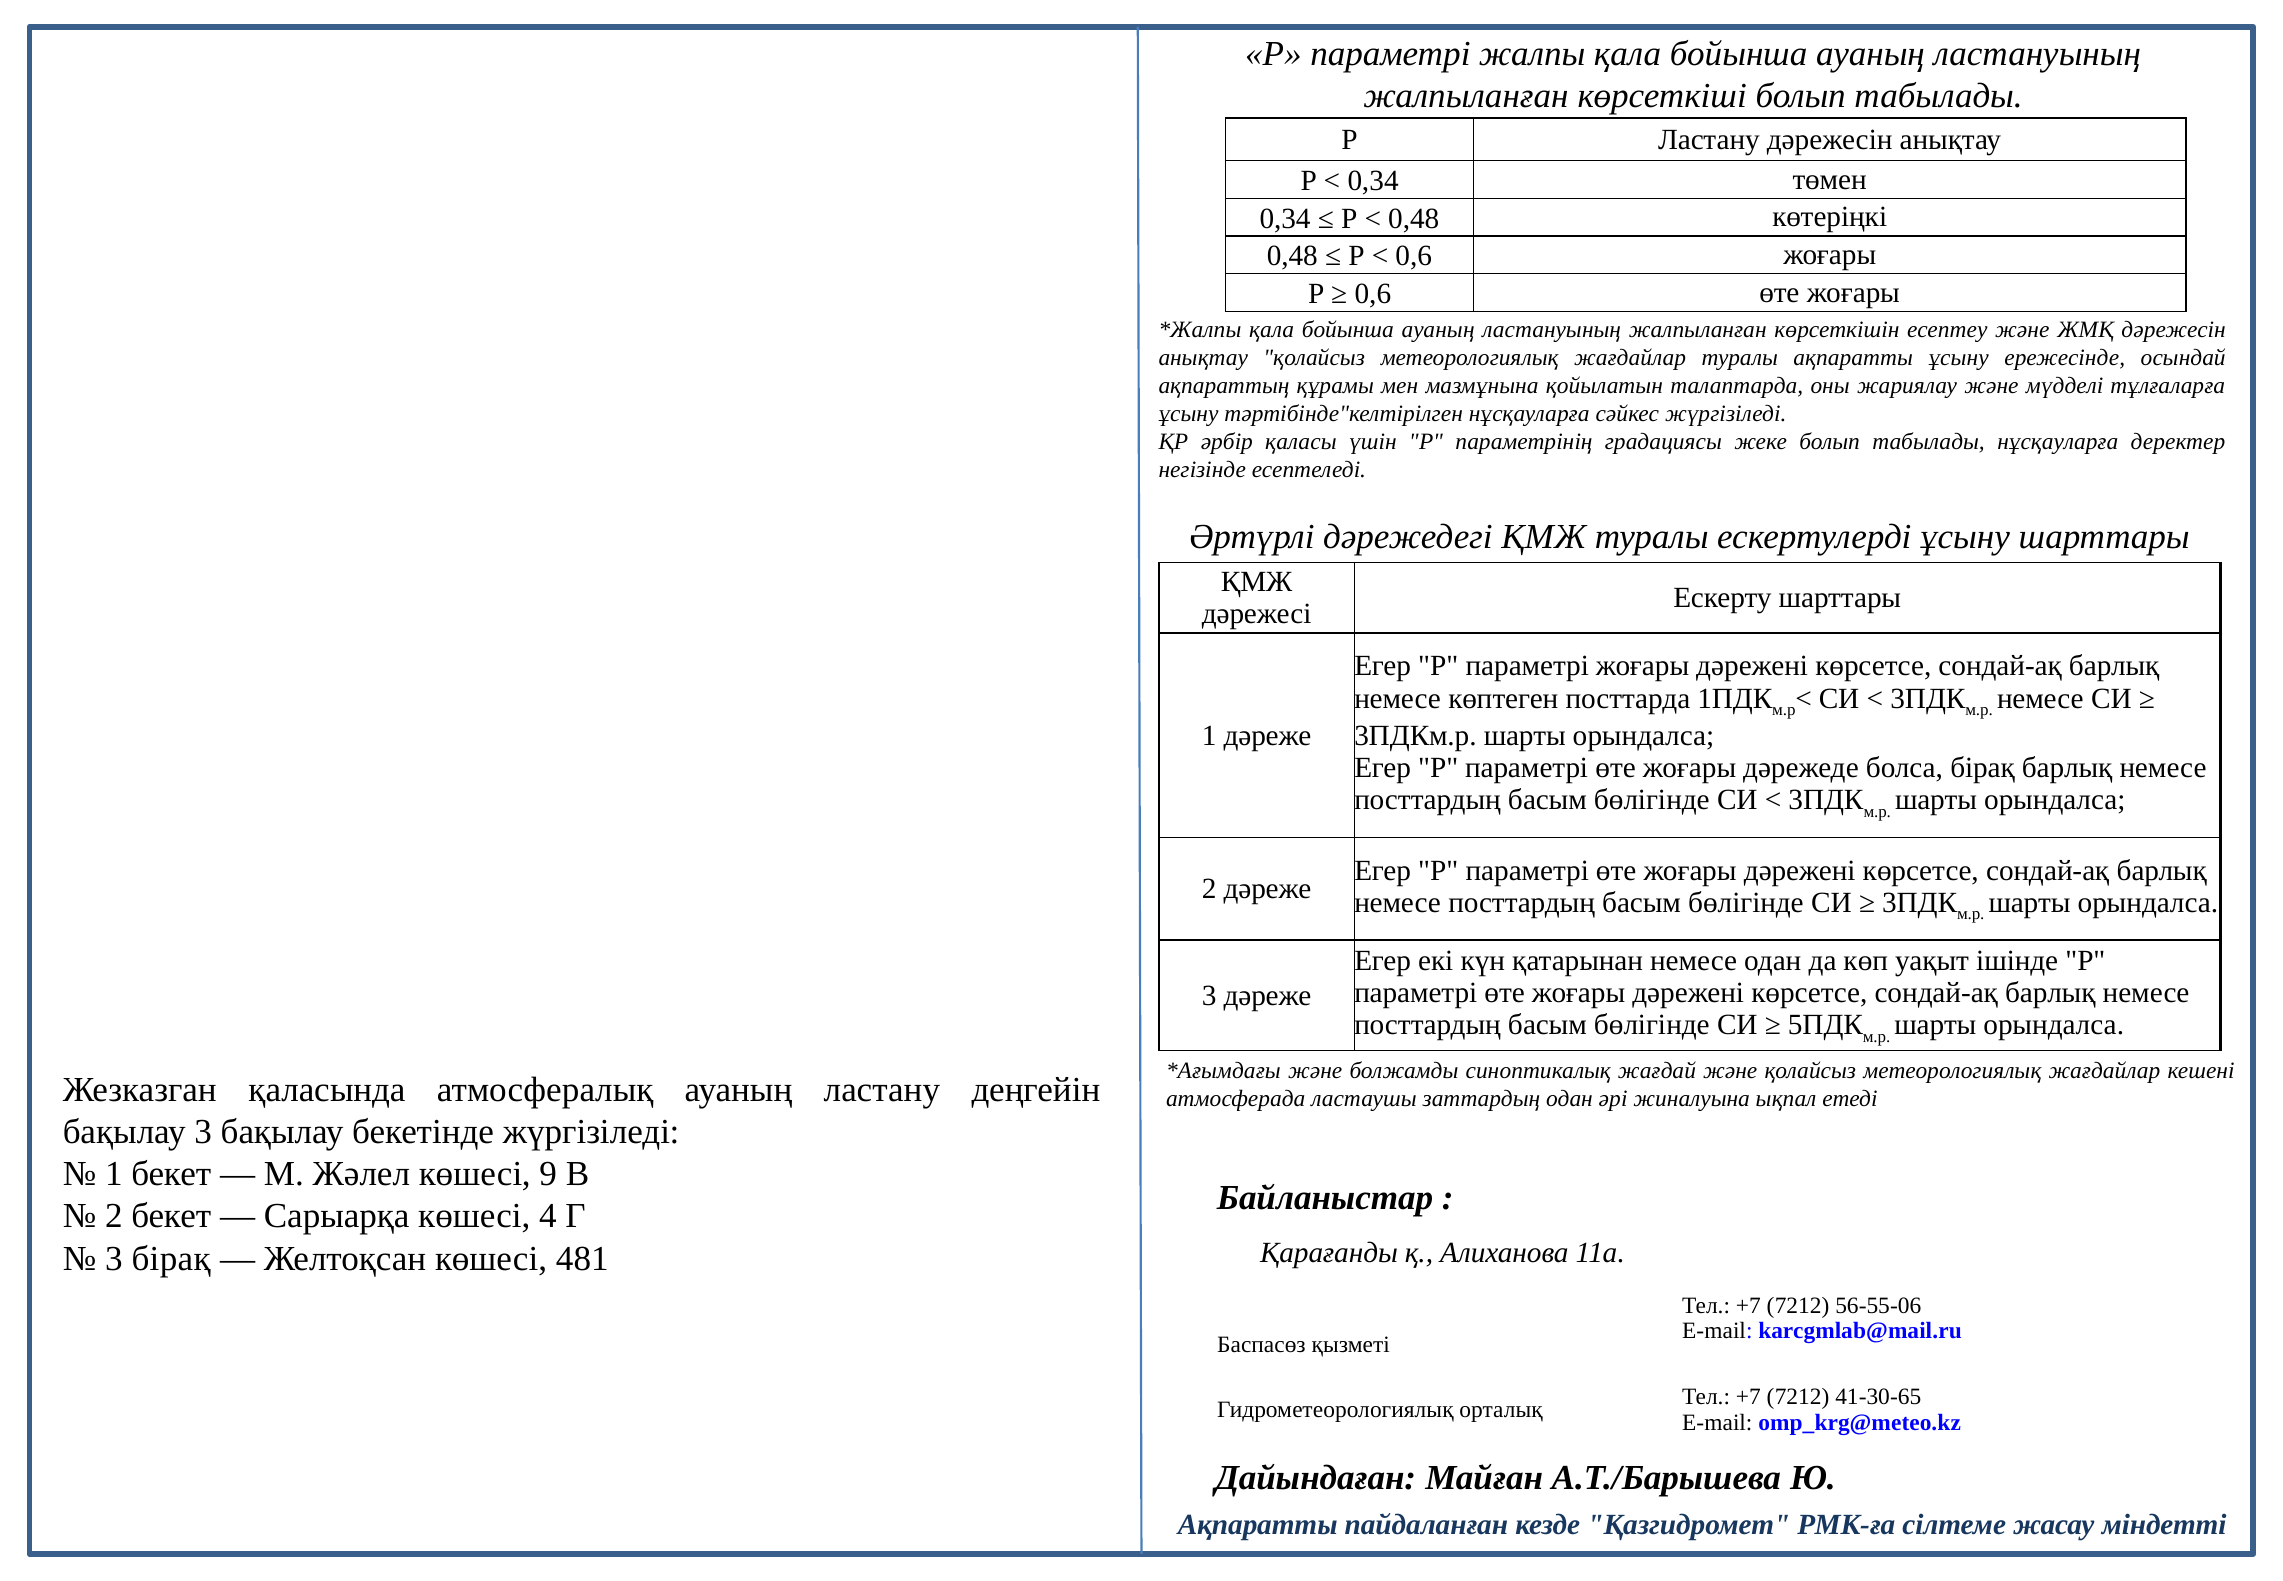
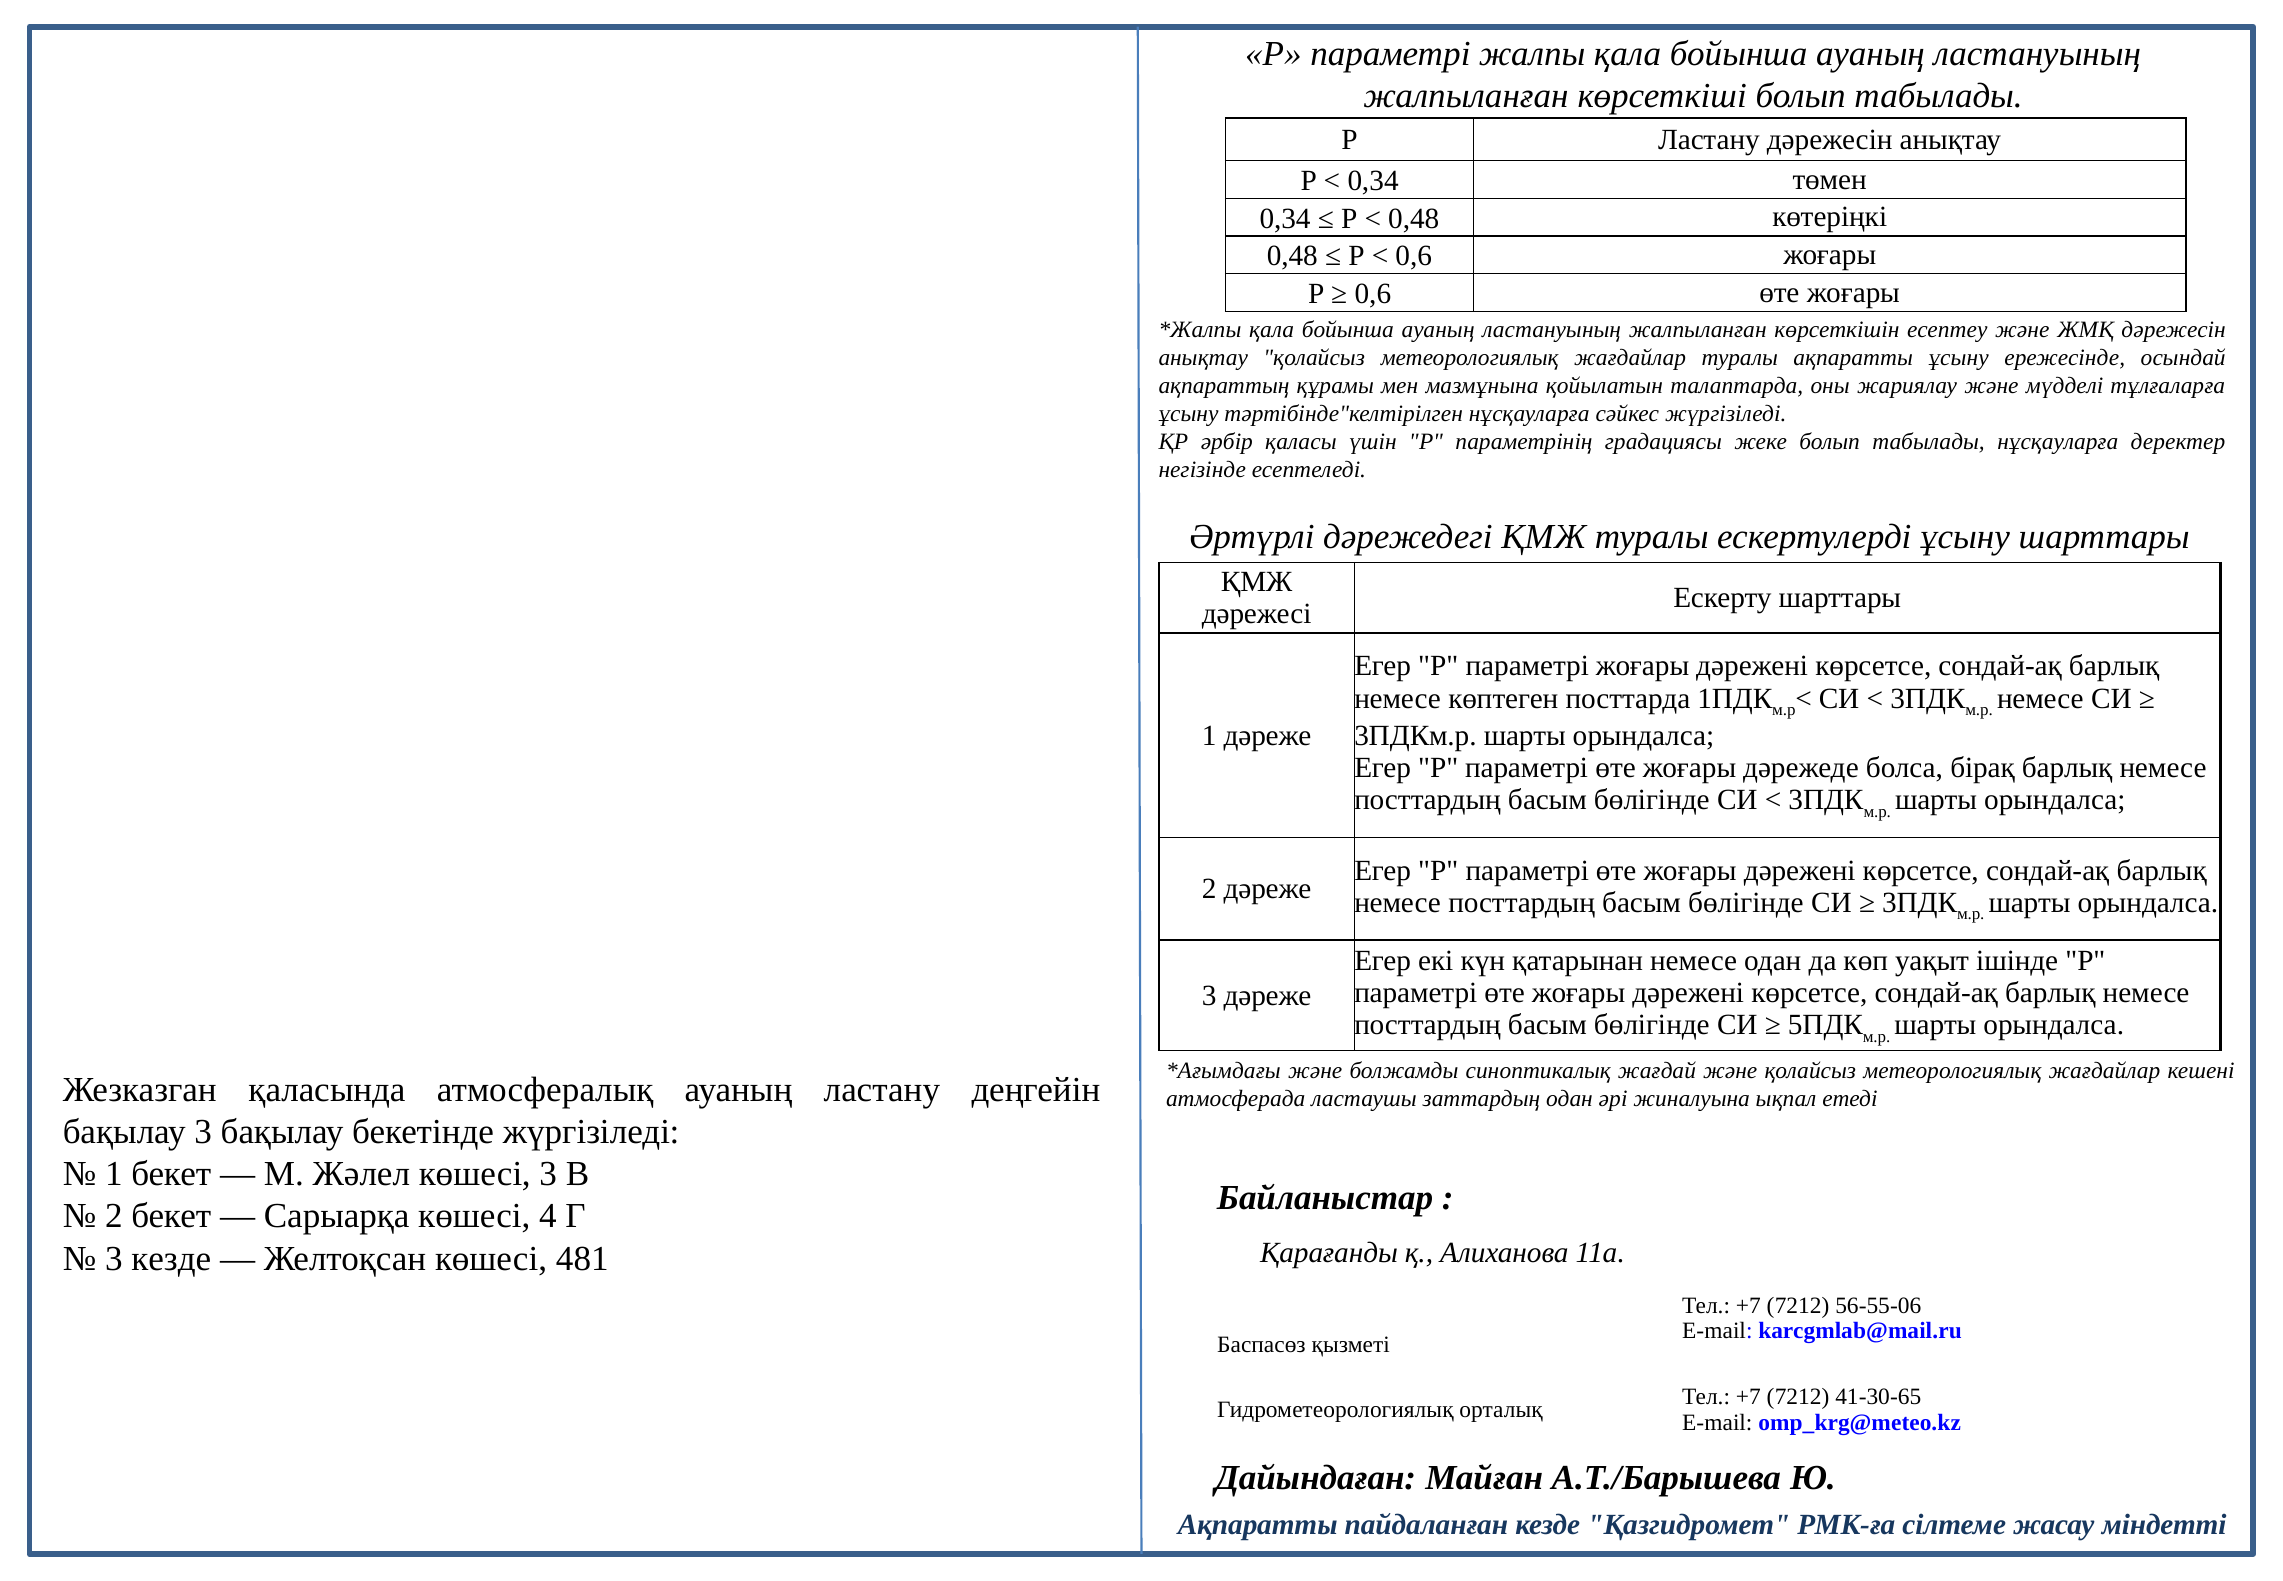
көшесі 9: 9 -> 3 (548, 1174)
3 бірақ: бірақ -> кезде (171, 1258)
